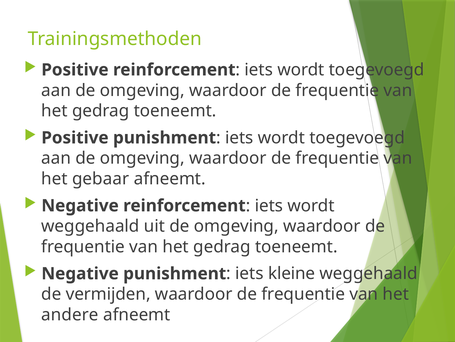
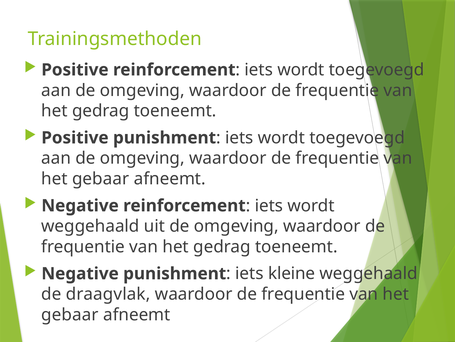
vermijden: vermijden -> draagvlak (108, 294)
andere: andere -> gebaar (70, 314)
